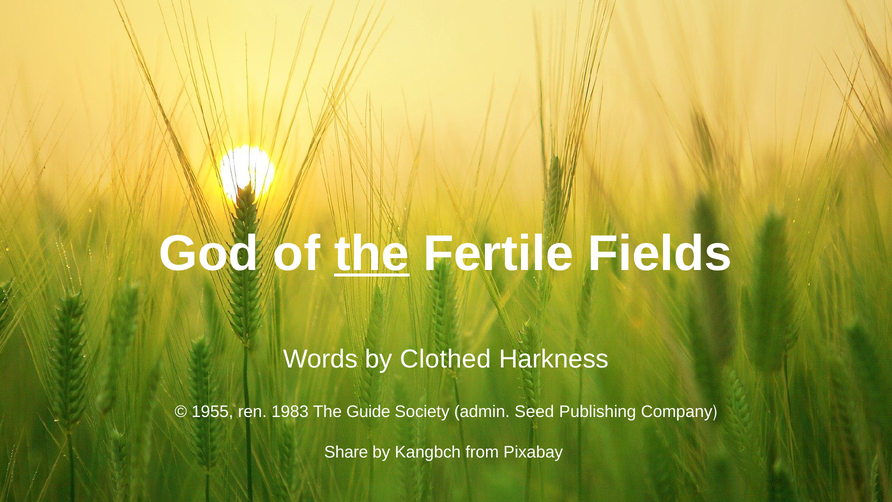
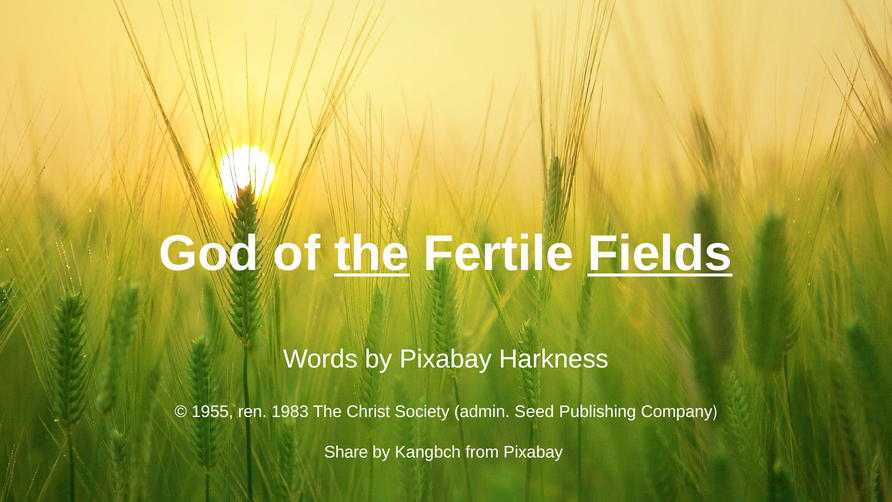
Fields underline: none -> present (660, 253)
by Clothed: Clothed -> Pixabay (446, 359)
Guide: Guide -> Christ (368, 412)
